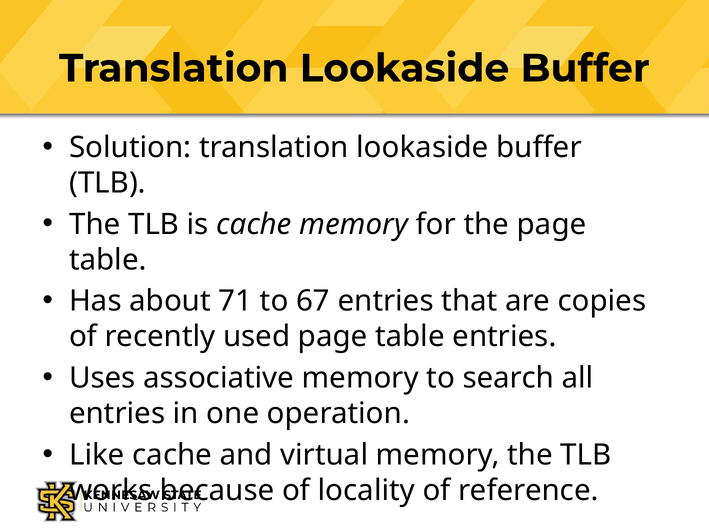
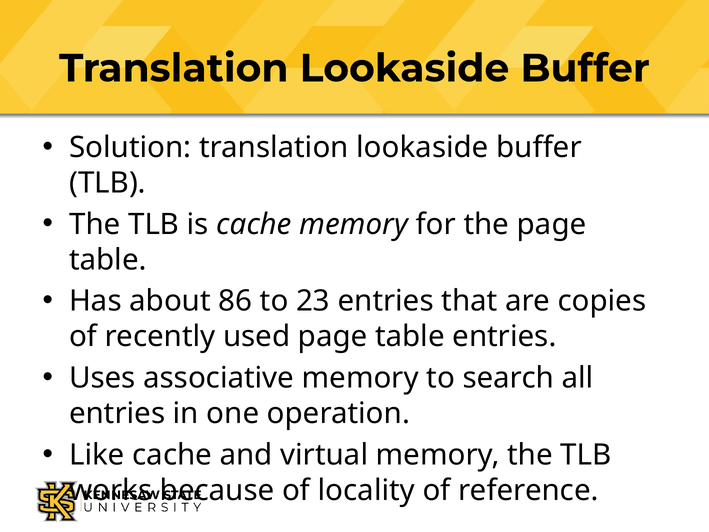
71: 71 -> 86 (235, 301)
67: 67 -> 23 (313, 301)
